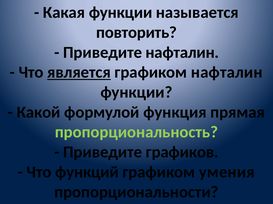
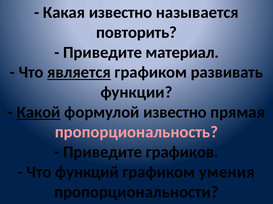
Какая функции: функции -> известно (121, 13)
Приведите нафталин: нафталин -> материал (182, 53)
графиком нафталин: нафталин -> развивать (227, 73)
Какой underline: none -> present (39, 113)
формулой функция: функция -> известно (175, 113)
пропорциональность colour: light green -> pink (136, 133)
